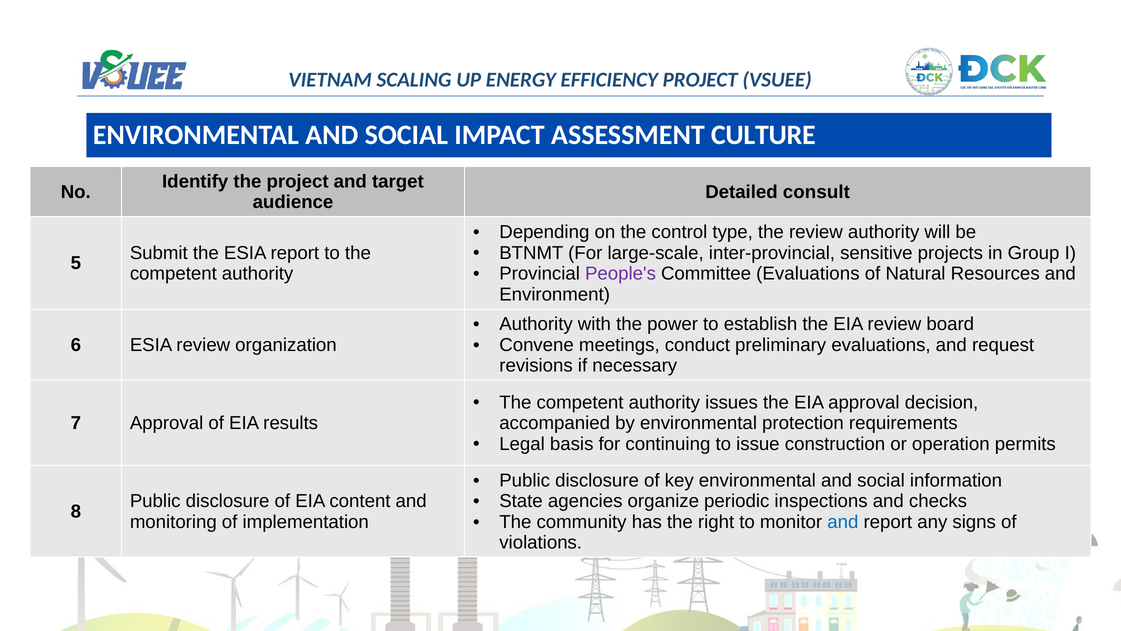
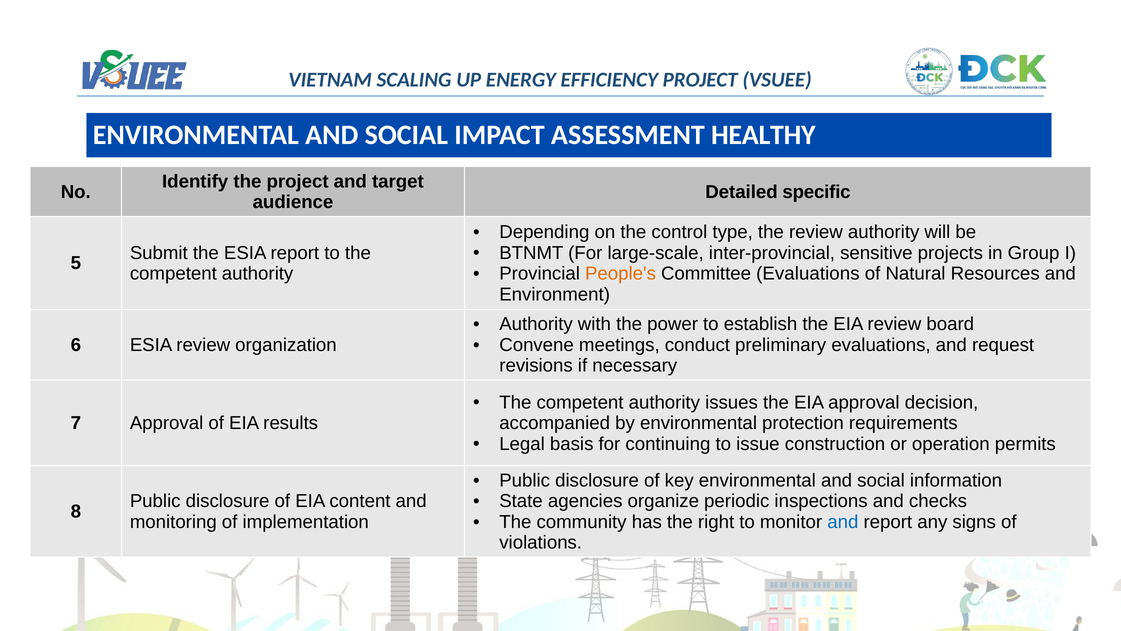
CULTURE: CULTURE -> HEALTHY (763, 135)
consult: consult -> specific (817, 192)
People's colour: purple -> orange (620, 273)
